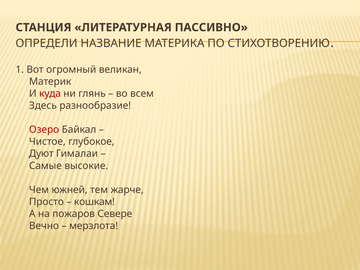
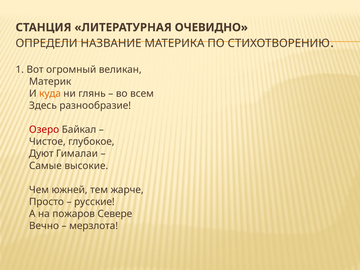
ПАССИВНО: ПАССИВНО -> ОЧЕВИДНО (211, 27)
куда colour: red -> orange (50, 94)
кошкам: кошкам -> русские (94, 202)
